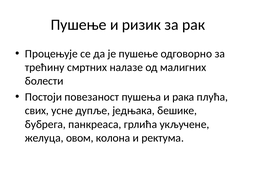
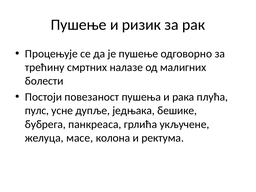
свих: свих -> пулс (37, 111)
овом: овом -> масе (80, 138)
